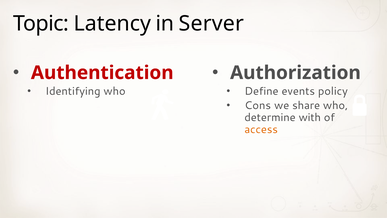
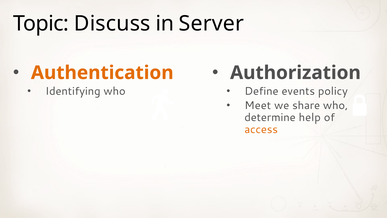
Latency: Latency -> Discuss (112, 23)
Authentication colour: red -> orange (102, 73)
Cons: Cons -> Meet (258, 105)
with: with -> help (310, 117)
